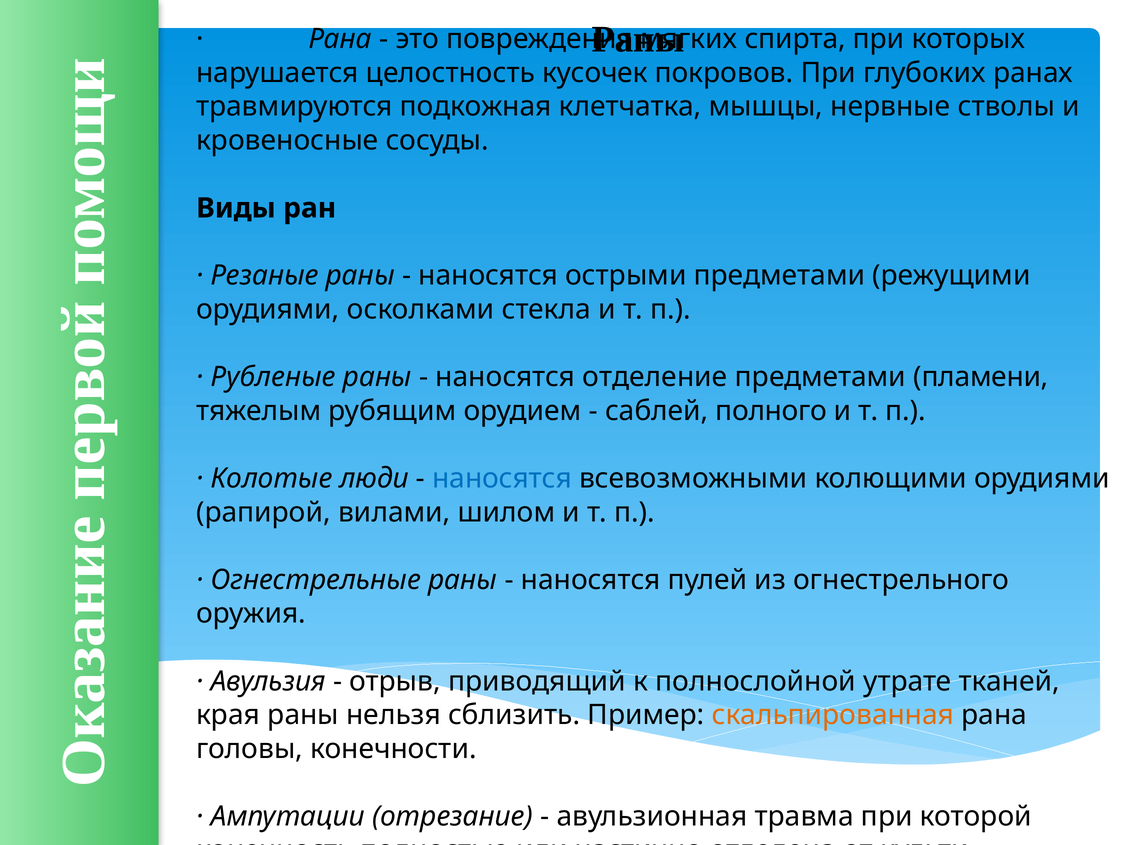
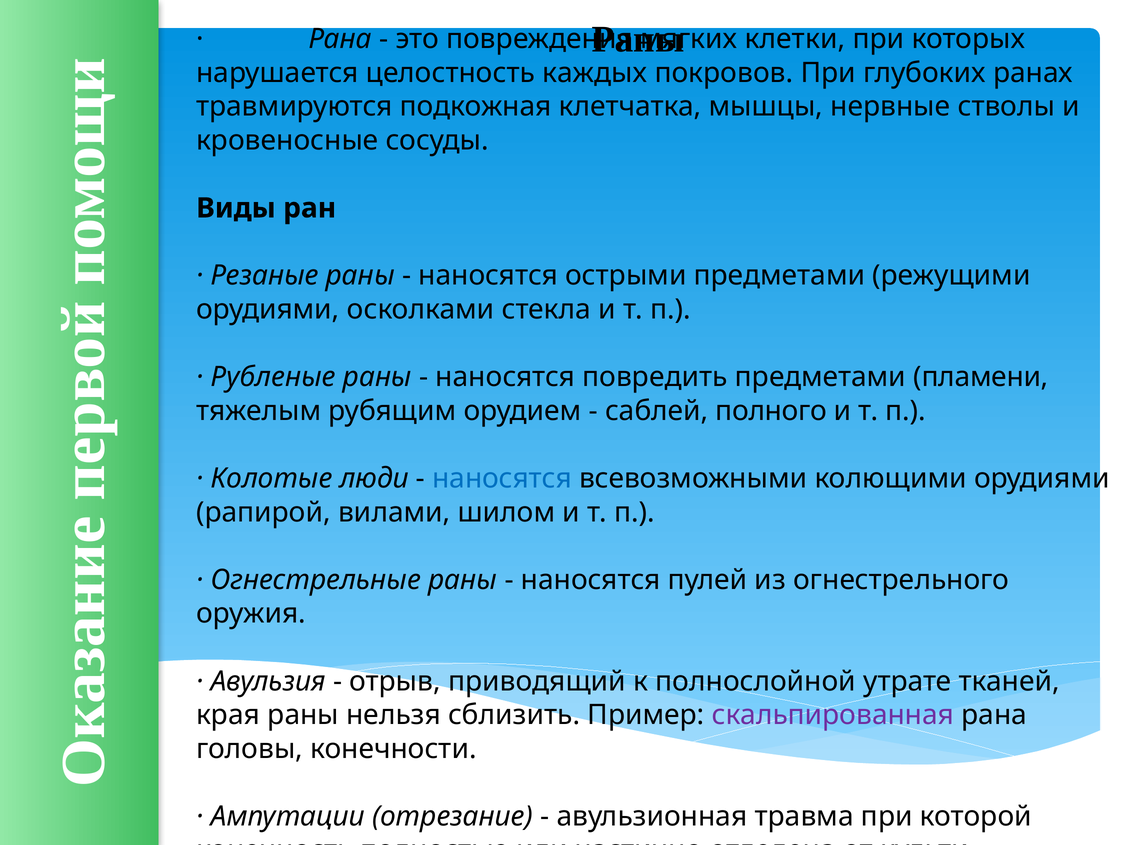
спирта: спирта -> клетки (795, 39)
кусочек: кусочек -> каждых (595, 73)
отделение: отделение -> повредить (655, 377)
скальпированная colour: orange -> purple (833, 715)
